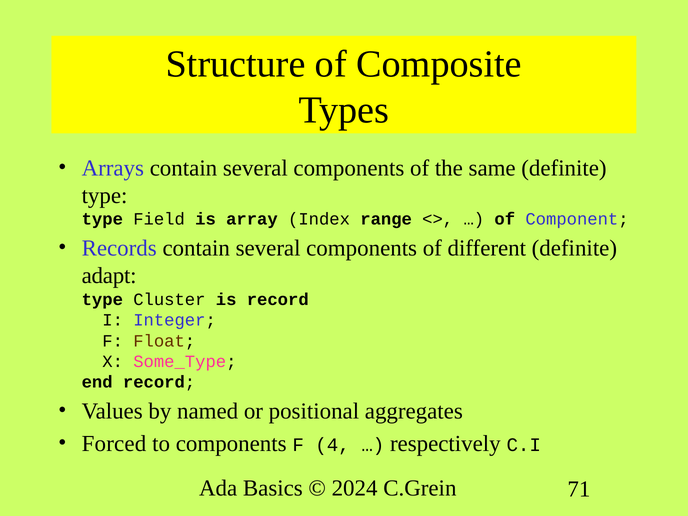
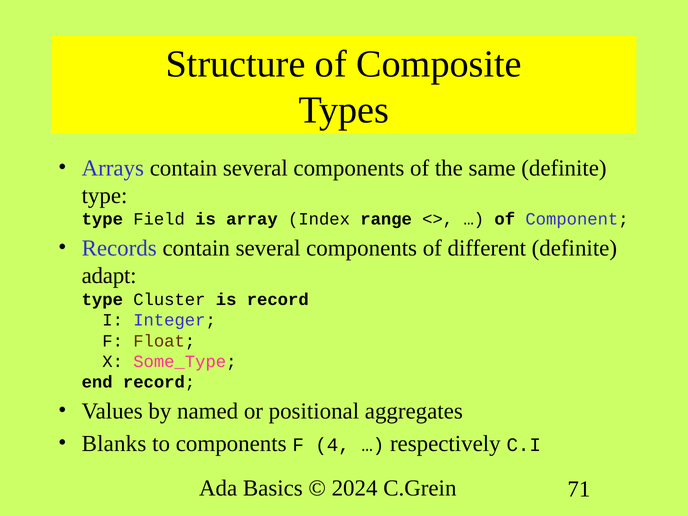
Forced: Forced -> Blanks (114, 444)
